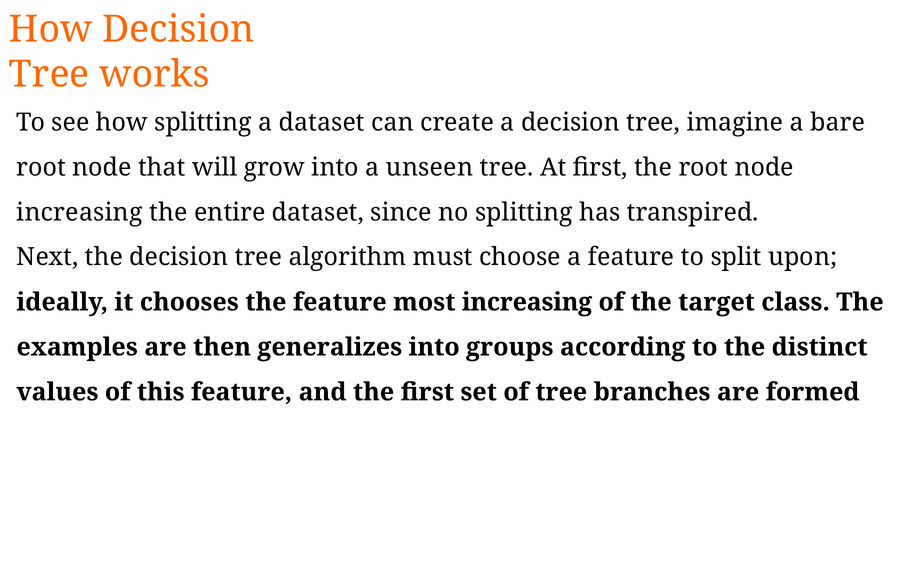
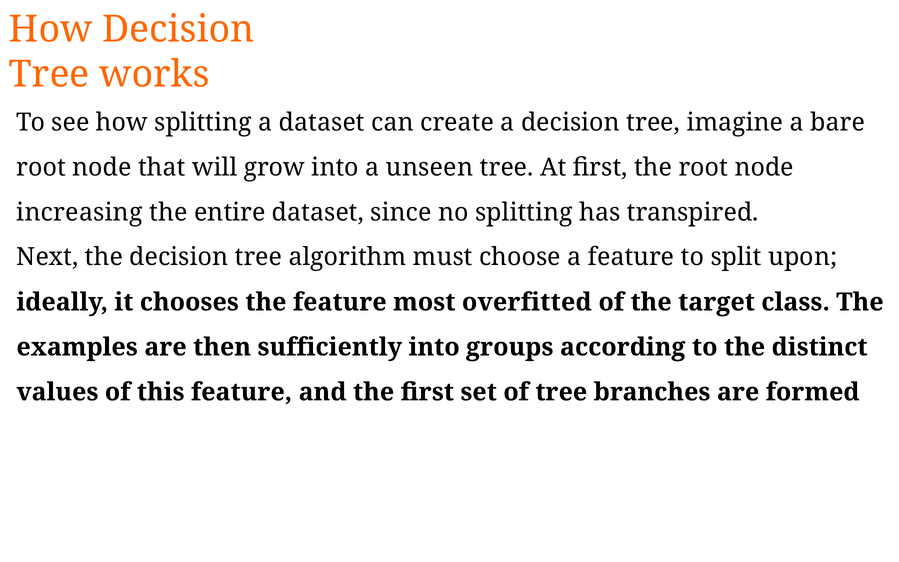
most increasing: increasing -> overfitted (527, 302)
generalizes: generalizes -> sufficiently (330, 347)
